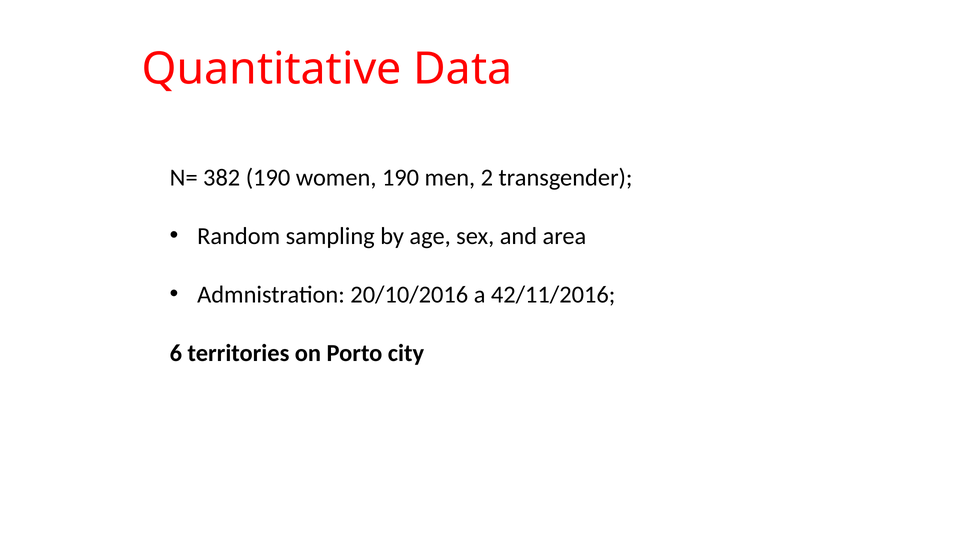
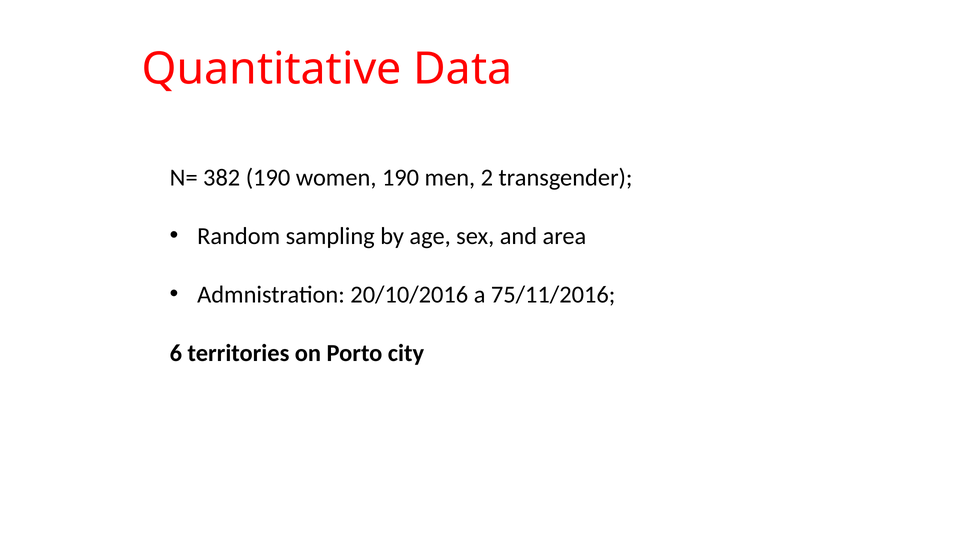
42/11/2016: 42/11/2016 -> 75/11/2016 (553, 295)
